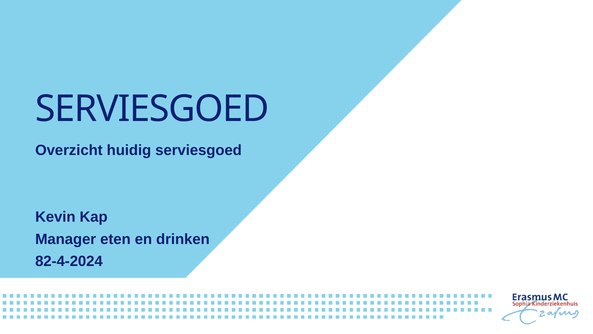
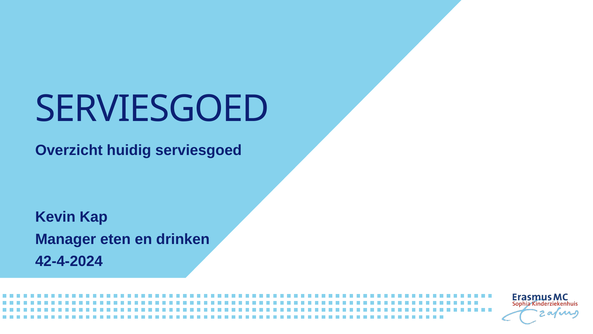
82-4-2024: 82-4-2024 -> 42-4-2024 (69, 261)
